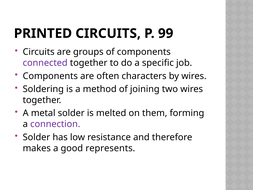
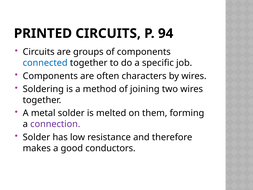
99: 99 -> 94 (166, 33)
connected colour: purple -> blue (45, 63)
represents: represents -> conductors (110, 148)
